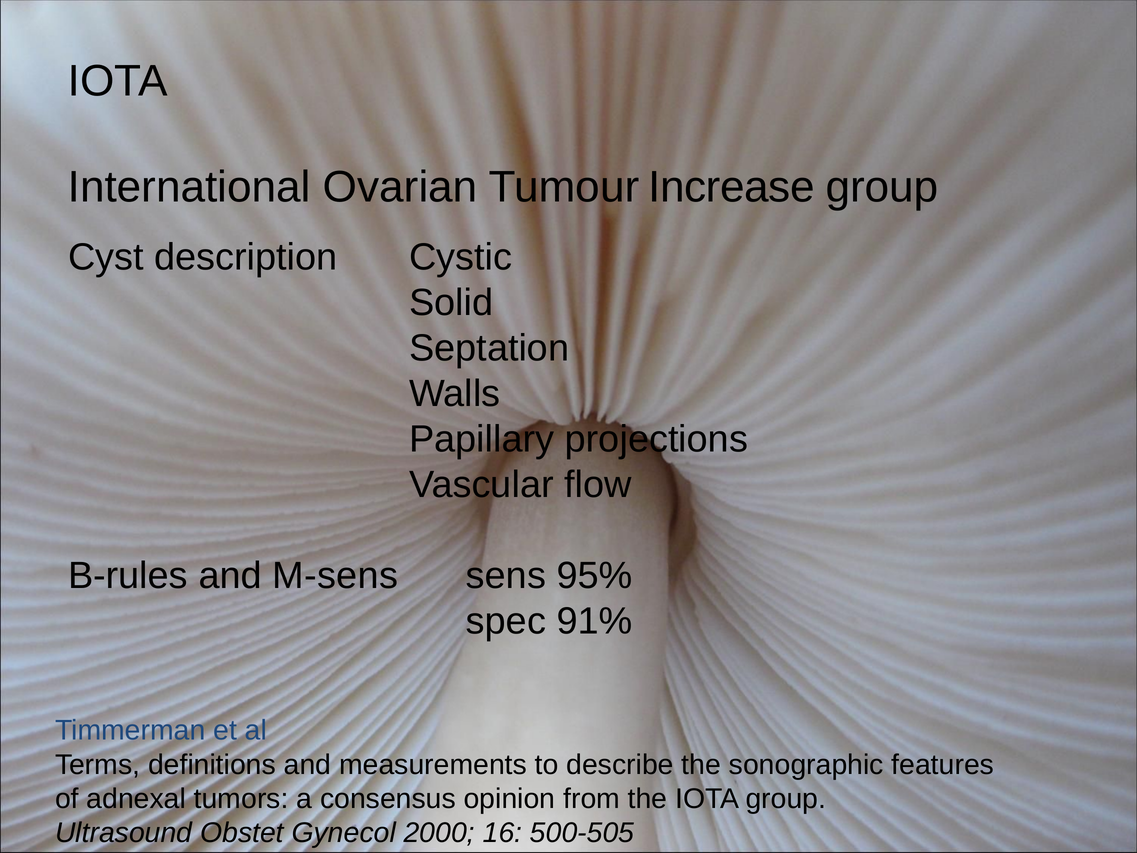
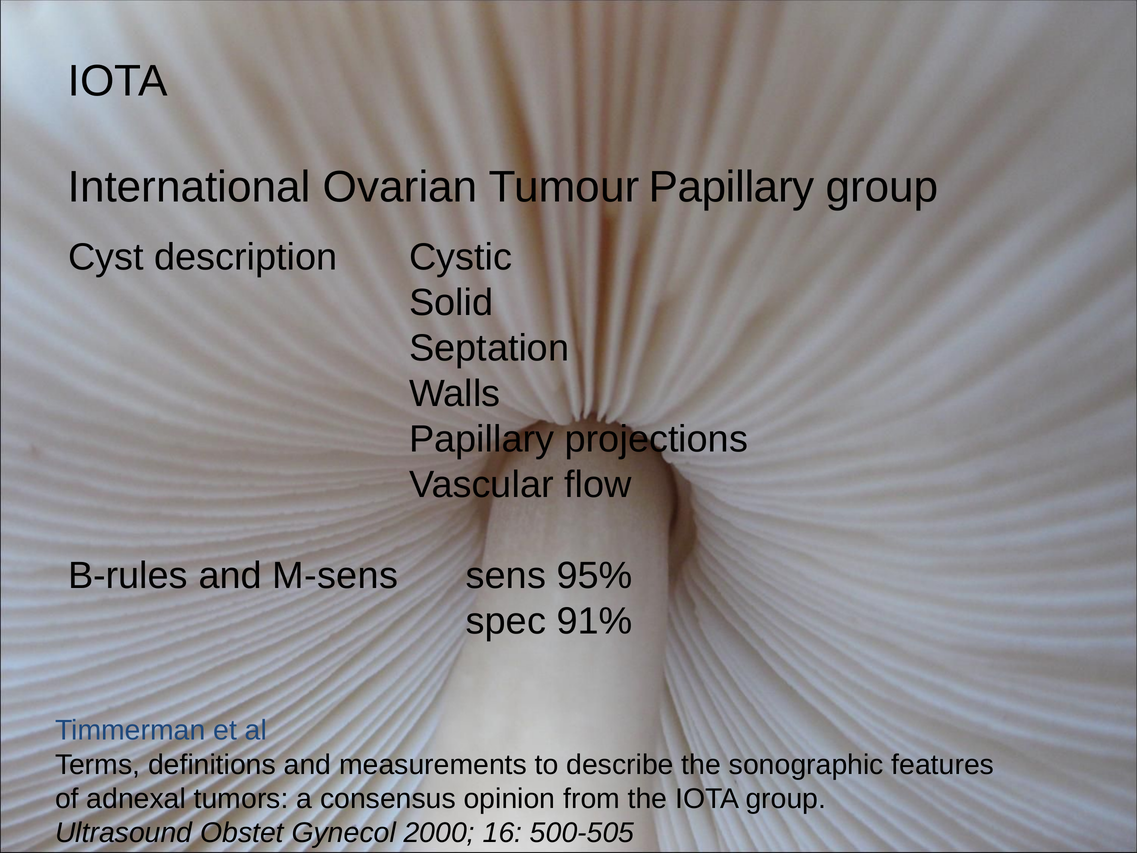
Tumour Increase: Increase -> Papillary (731, 187)
